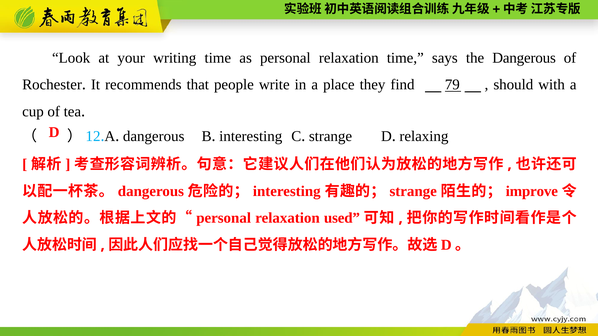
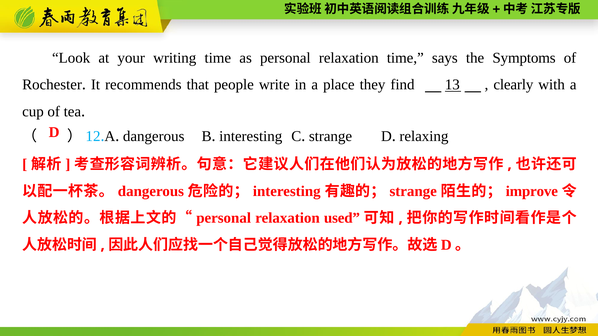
the Dangerous: Dangerous -> Symptoms (524, 58)
79: 79 -> 13 (452, 85)
should: should -> clearly (513, 85)
